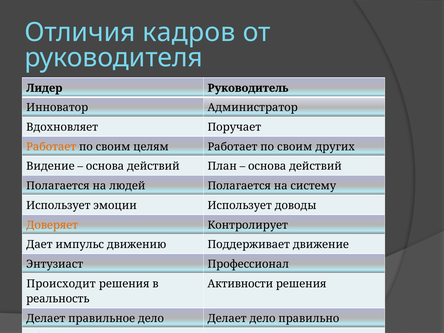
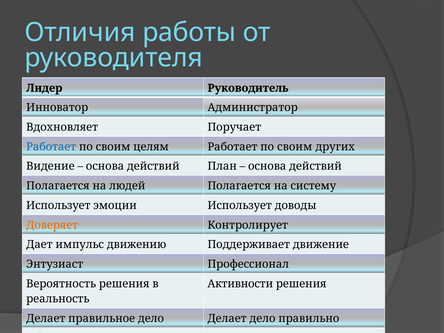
кадров: кадров -> работы (189, 32)
Работает colour: orange -> blue (51, 147)
Происходит: Происходит -> Вероятность (61, 284)
